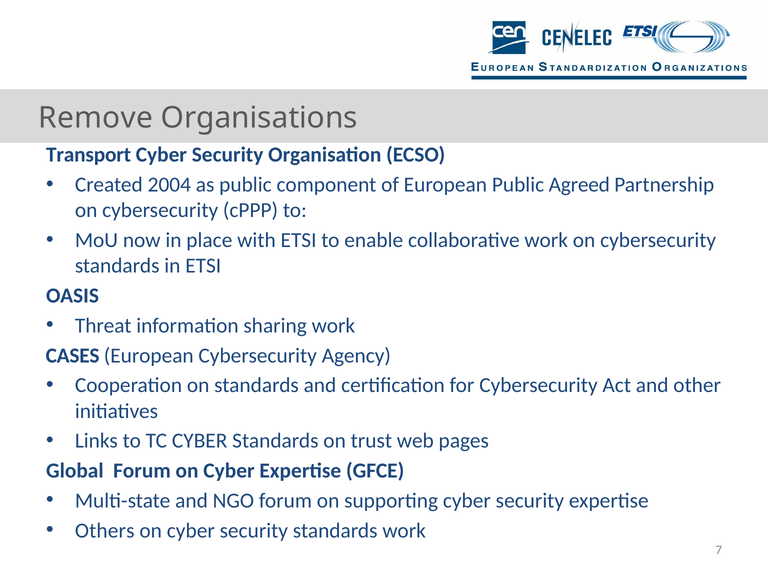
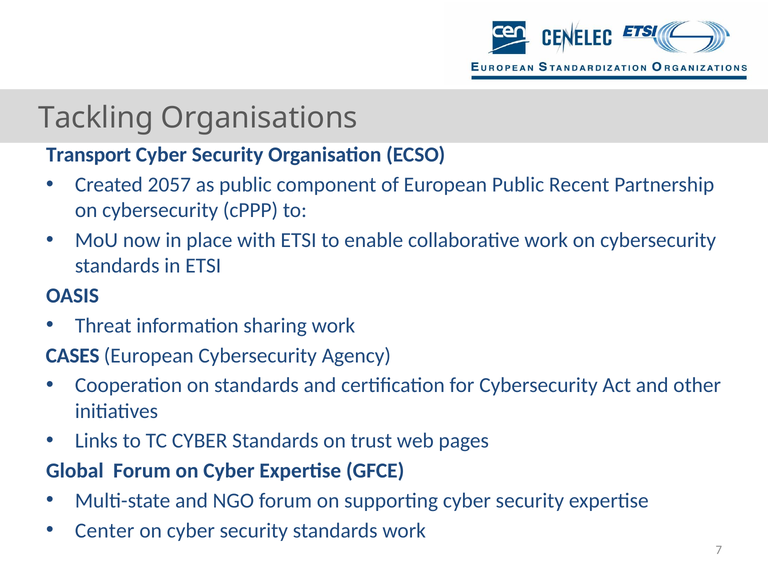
Remove: Remove -> Tackling (96, 118)
2004: 2004 -> 2057 (169, 185)
Agreed: Agreed -> Recent (579, 185)
Others: Others -> Center (105, 530)
